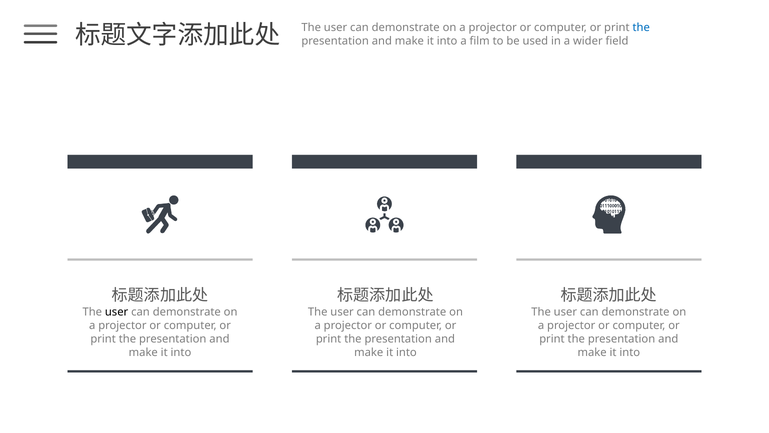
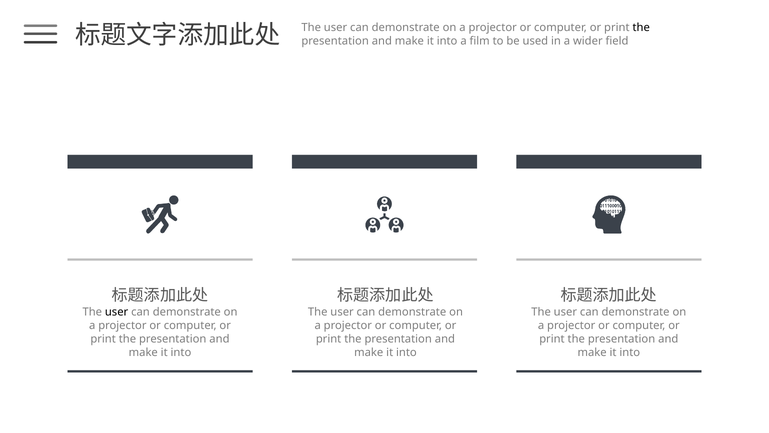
the colour: blue -> black (641, 28)
